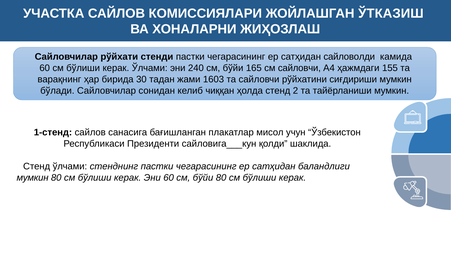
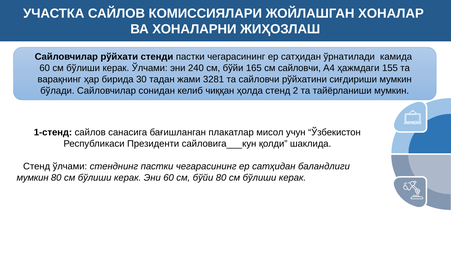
ЎТКАЗИШ: ЎТКАЗИШ -> ХОНАЛАР (391, 13)
сайловолди: сайловолди -> ўрнатилади (349, 57)
1603: 1603 -> 3281 (214, 79)
